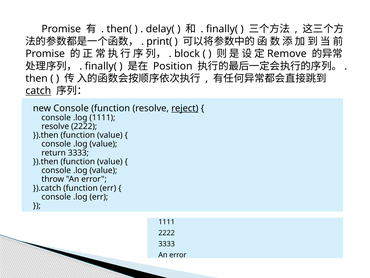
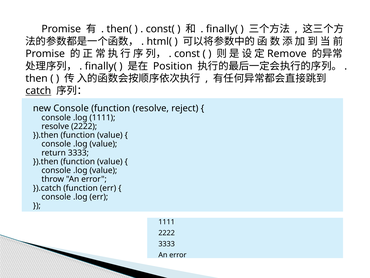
delay(: delay( -> const( (160, 29)
print(: print( -> html( (159, 41)
block: block -> const (187, 54)
reject underline: present -> none (185, 108)
